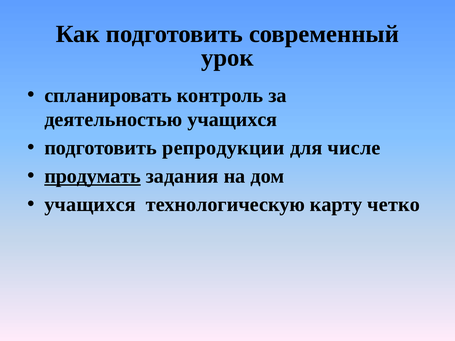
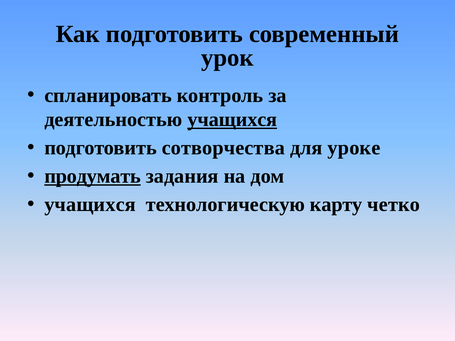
учащихся underline: none -> present (232, 120)
репродукции: репродукции -> сотворчества (223, 148)
числе: числе -> уроке (354, 148)
